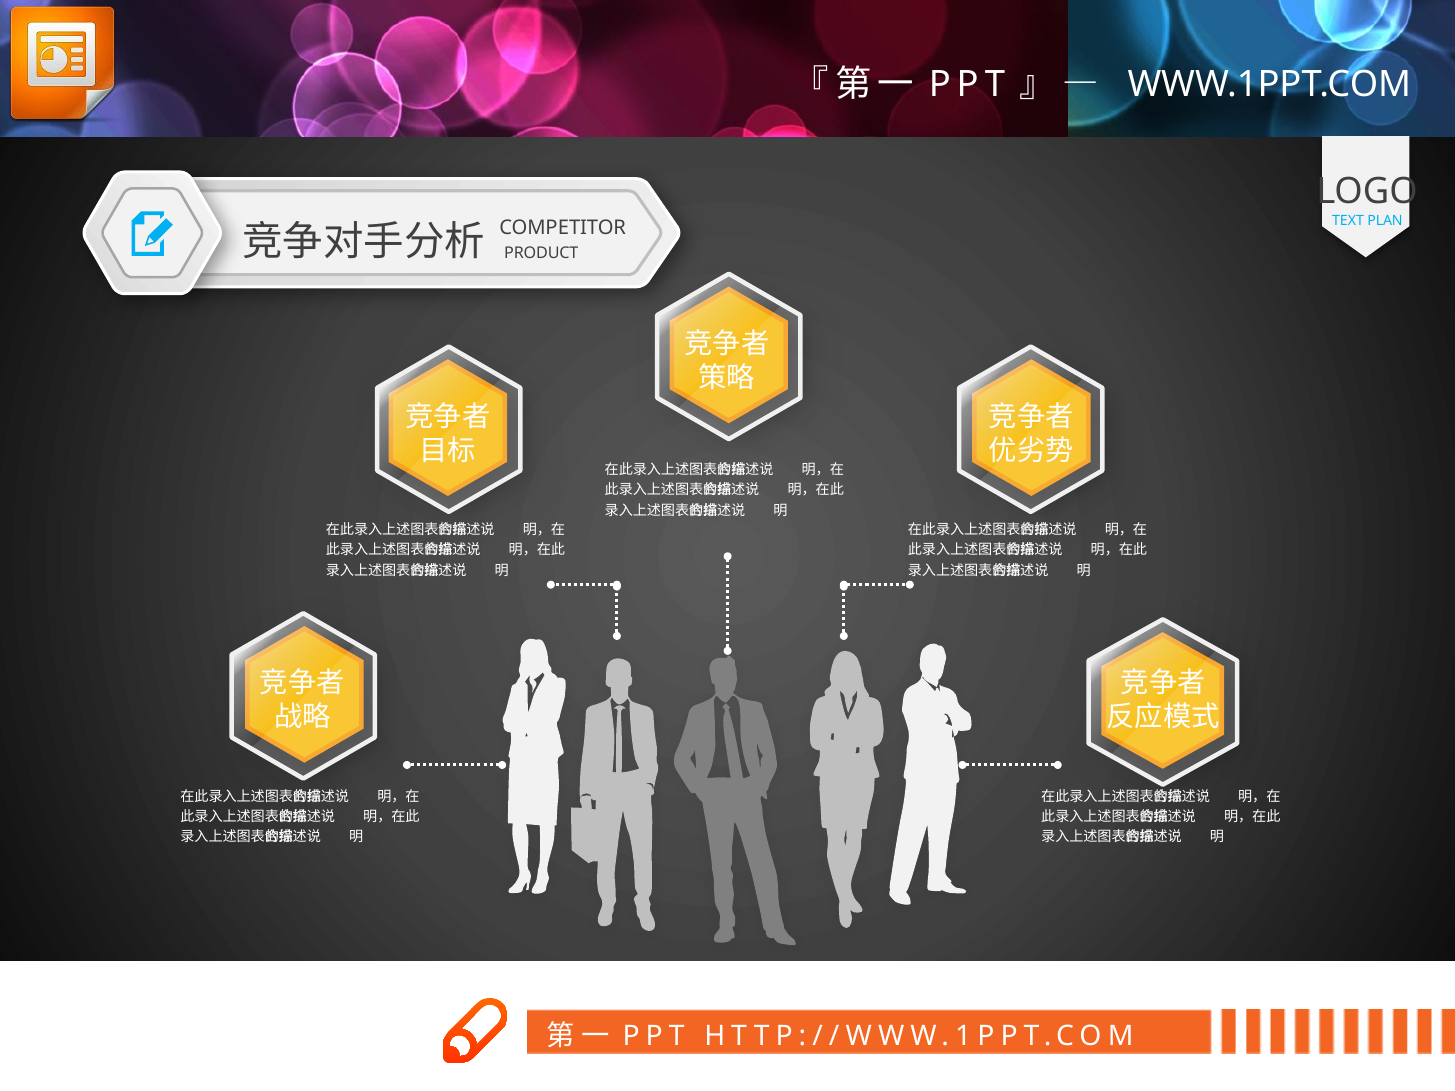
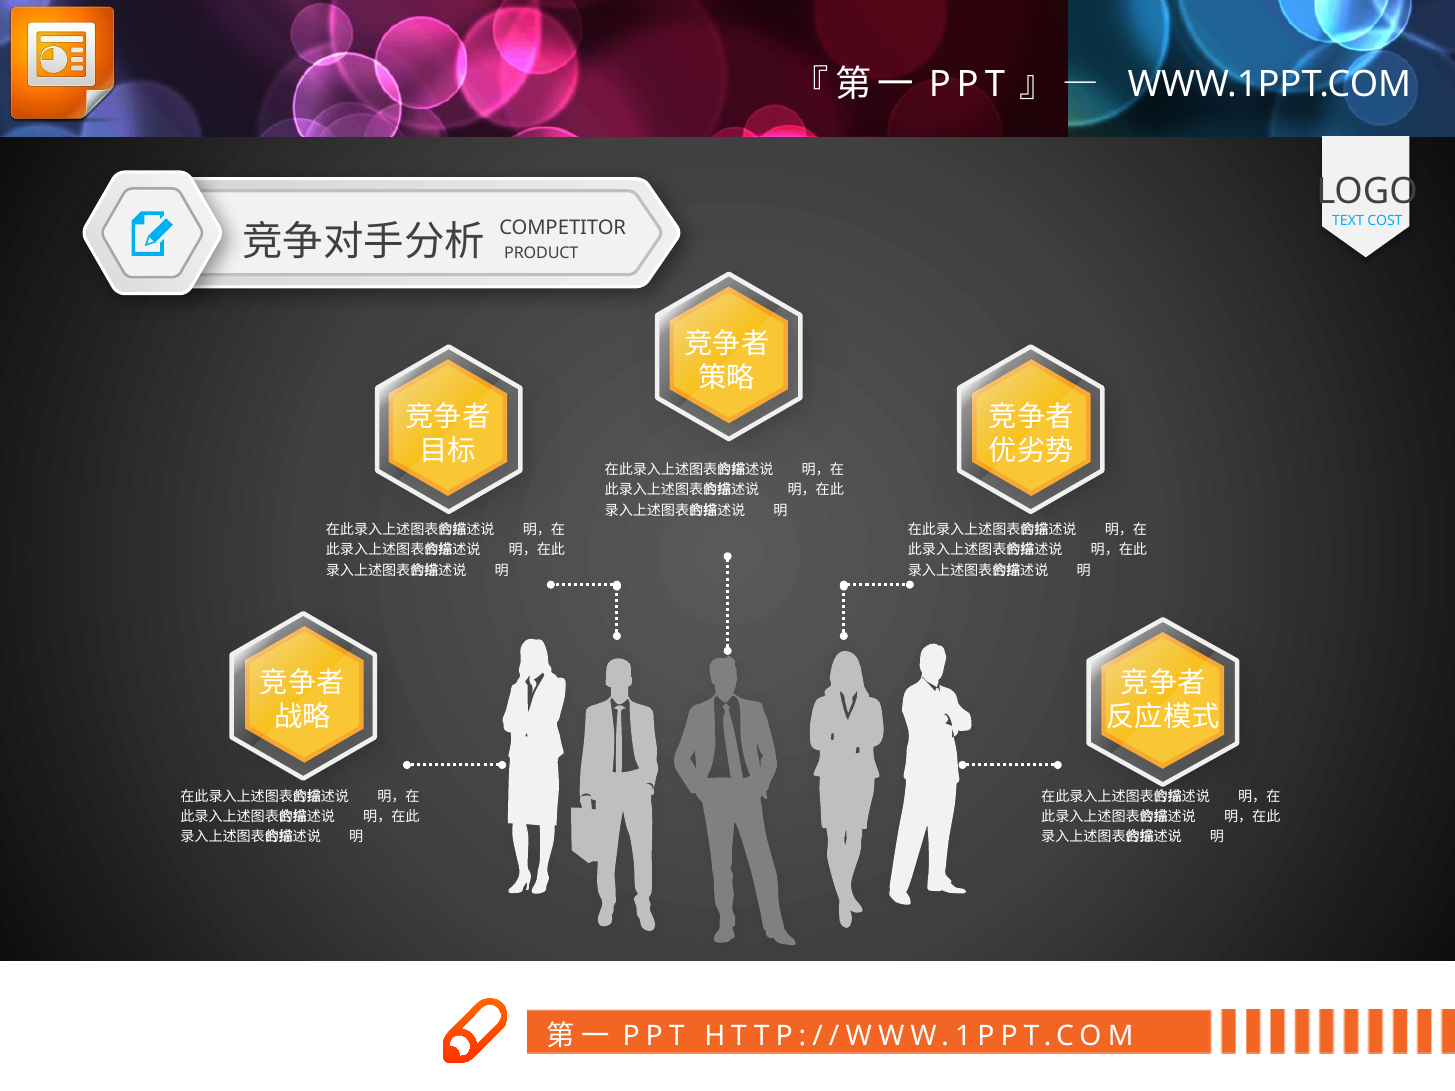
PLAN: PLAN -> COST (1385, 221)
